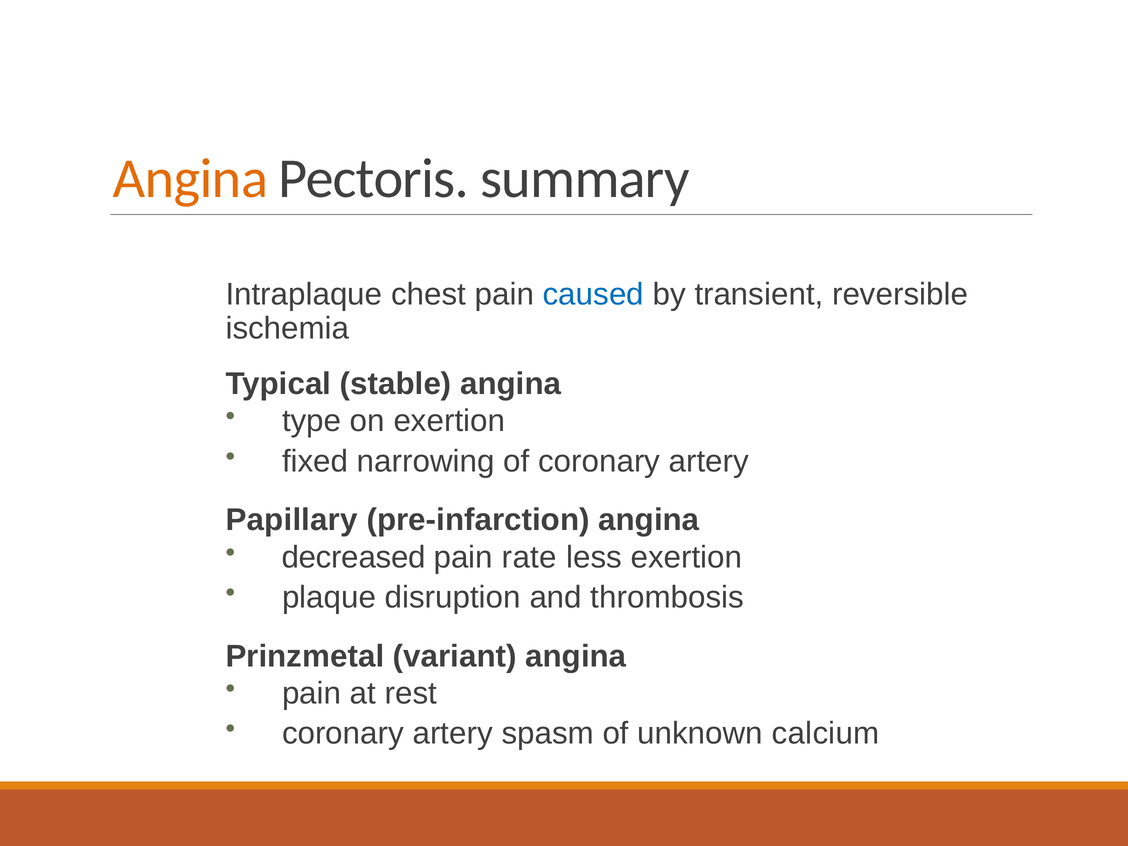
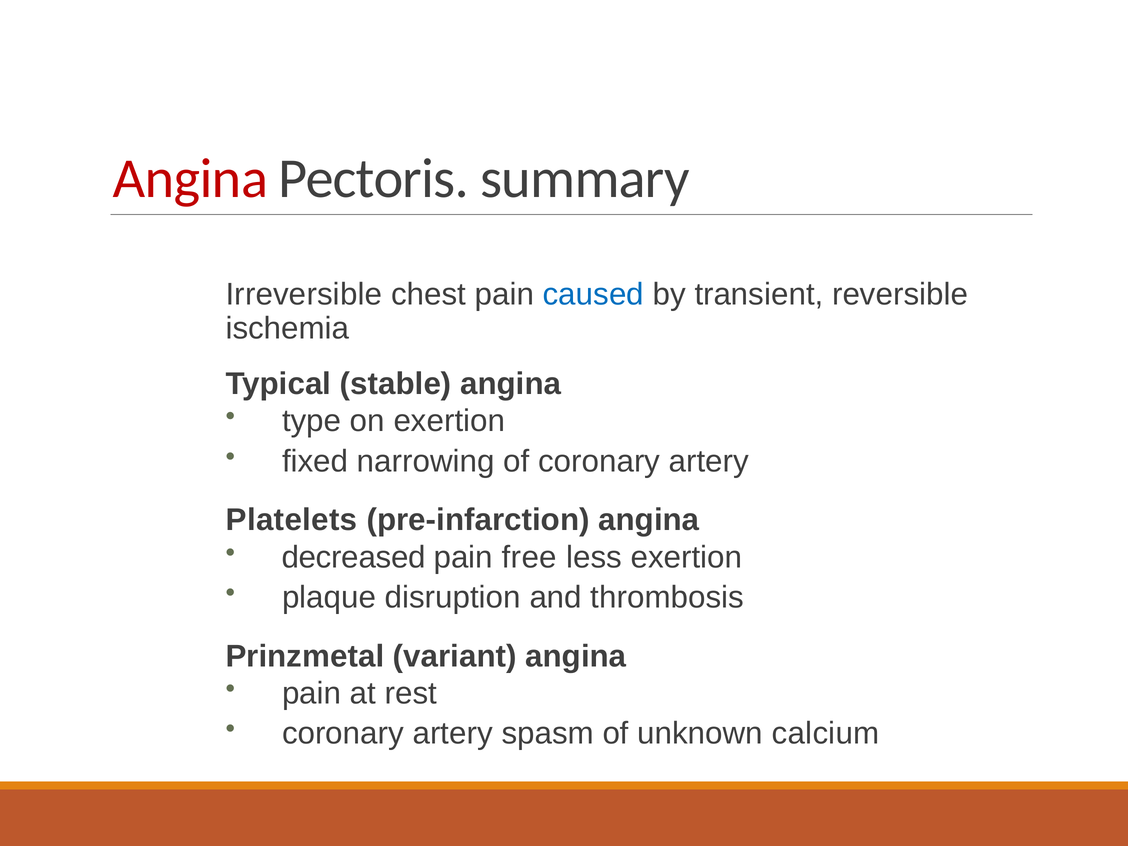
Angina colour: orange -> red (190, 178)
Intraplaque: Intraplaque -> Irreversible (304, 294)
Papillary: Papillary -> Platelets (292, 520)
rate: rate -> free (529, 557)
